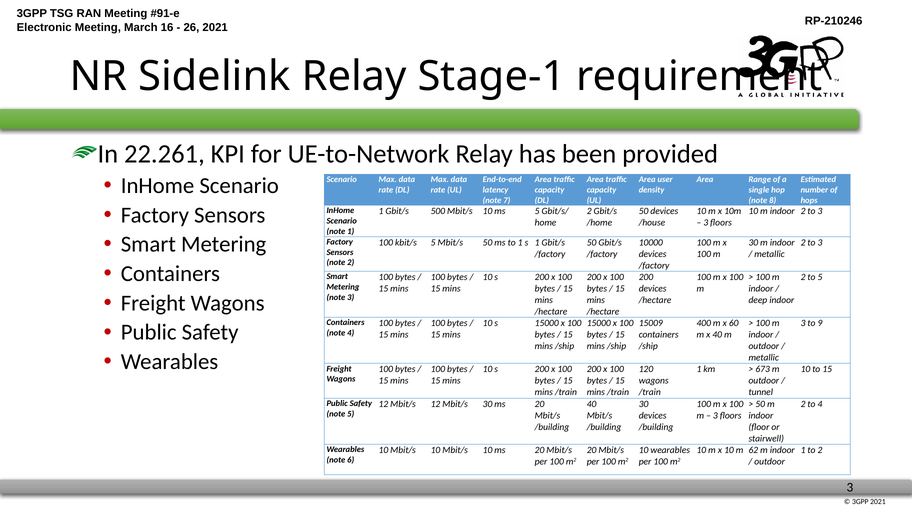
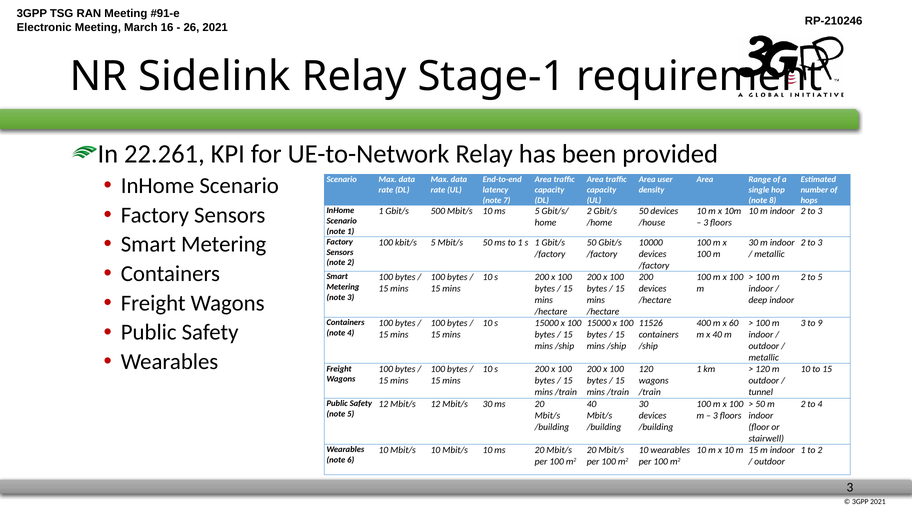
15009: 15009 -> 11526 (651, 323)
673: 673 -> 120 (763, 369)
m 62: 62 -> 15 (753, 450)
